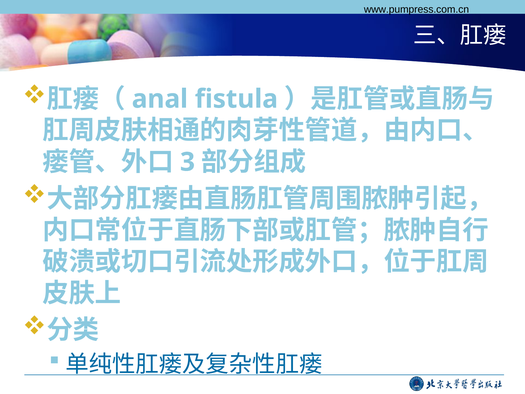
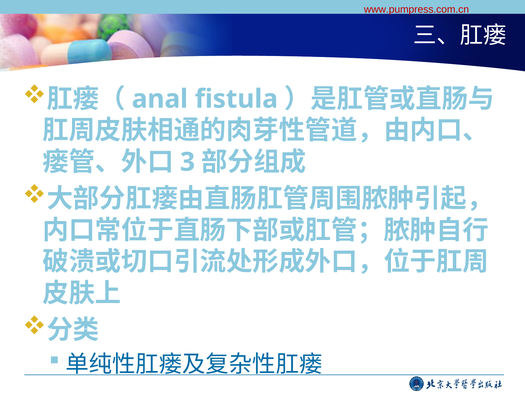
www.pumpress.com.cn colour: black -> red (416, 9)
